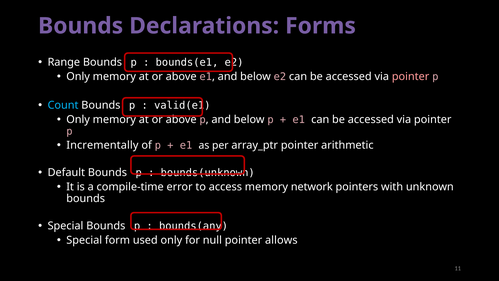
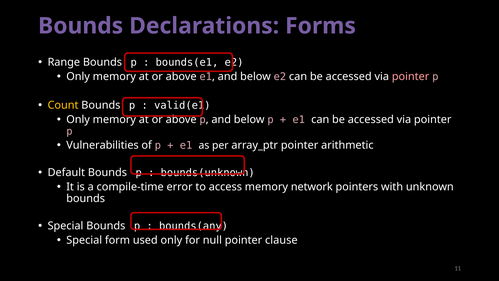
Count colour: light blue -> yellow (63, 105)
Incrementally: Incrementally -> Vulnerabilities (102, 145)
allows: allows -> clause (281, 240)
